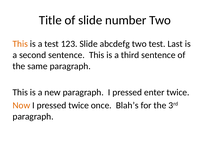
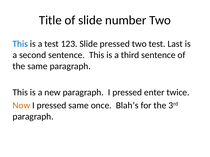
This colour: orange -> blue (20, 44)
Slide abcdefg: abcdefg -> pressed (115, 44)
pressed twice: twice -> same (79, 106)
